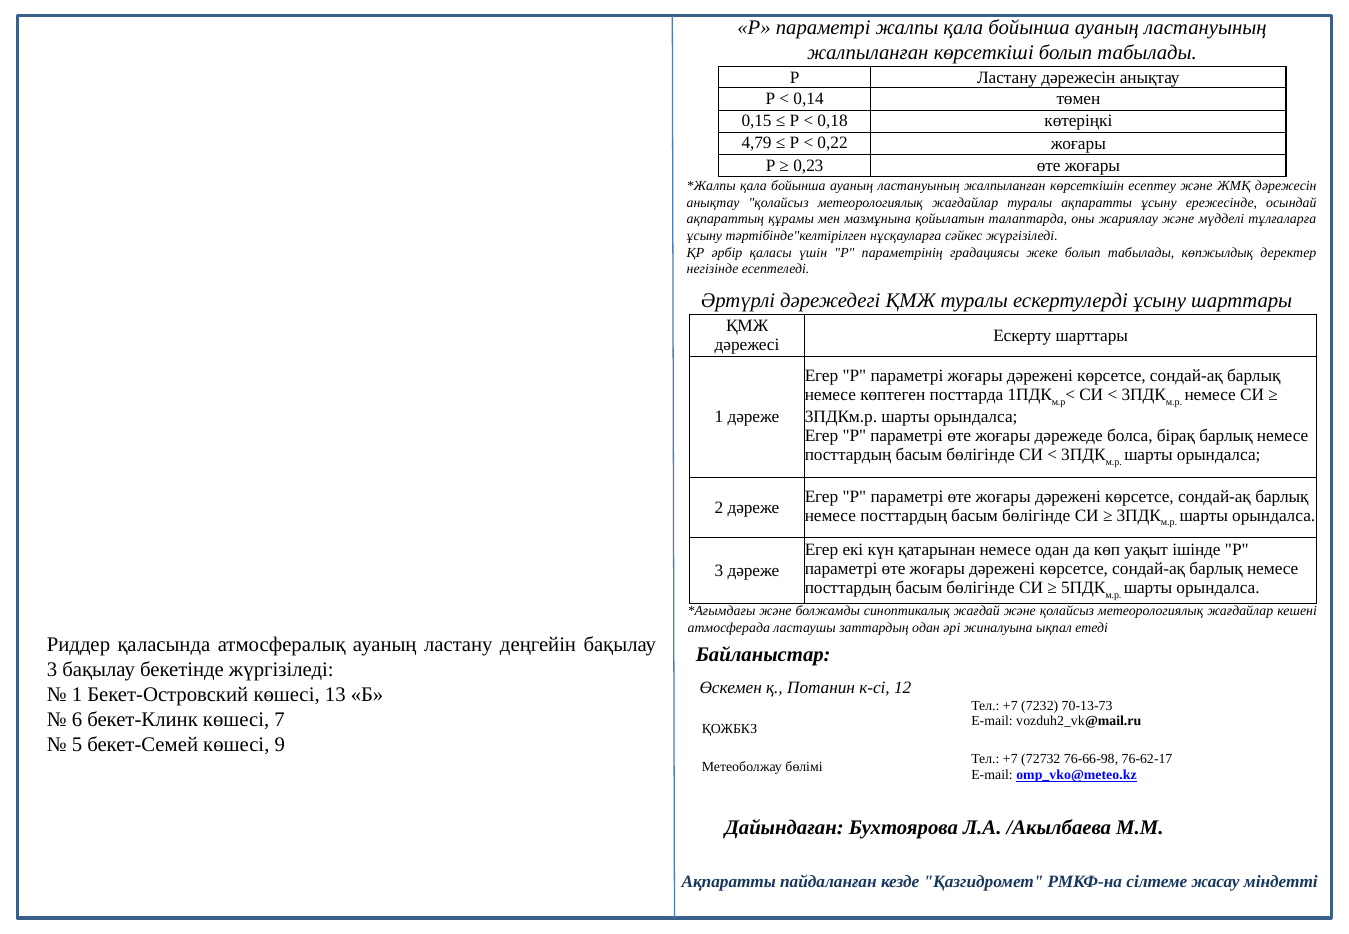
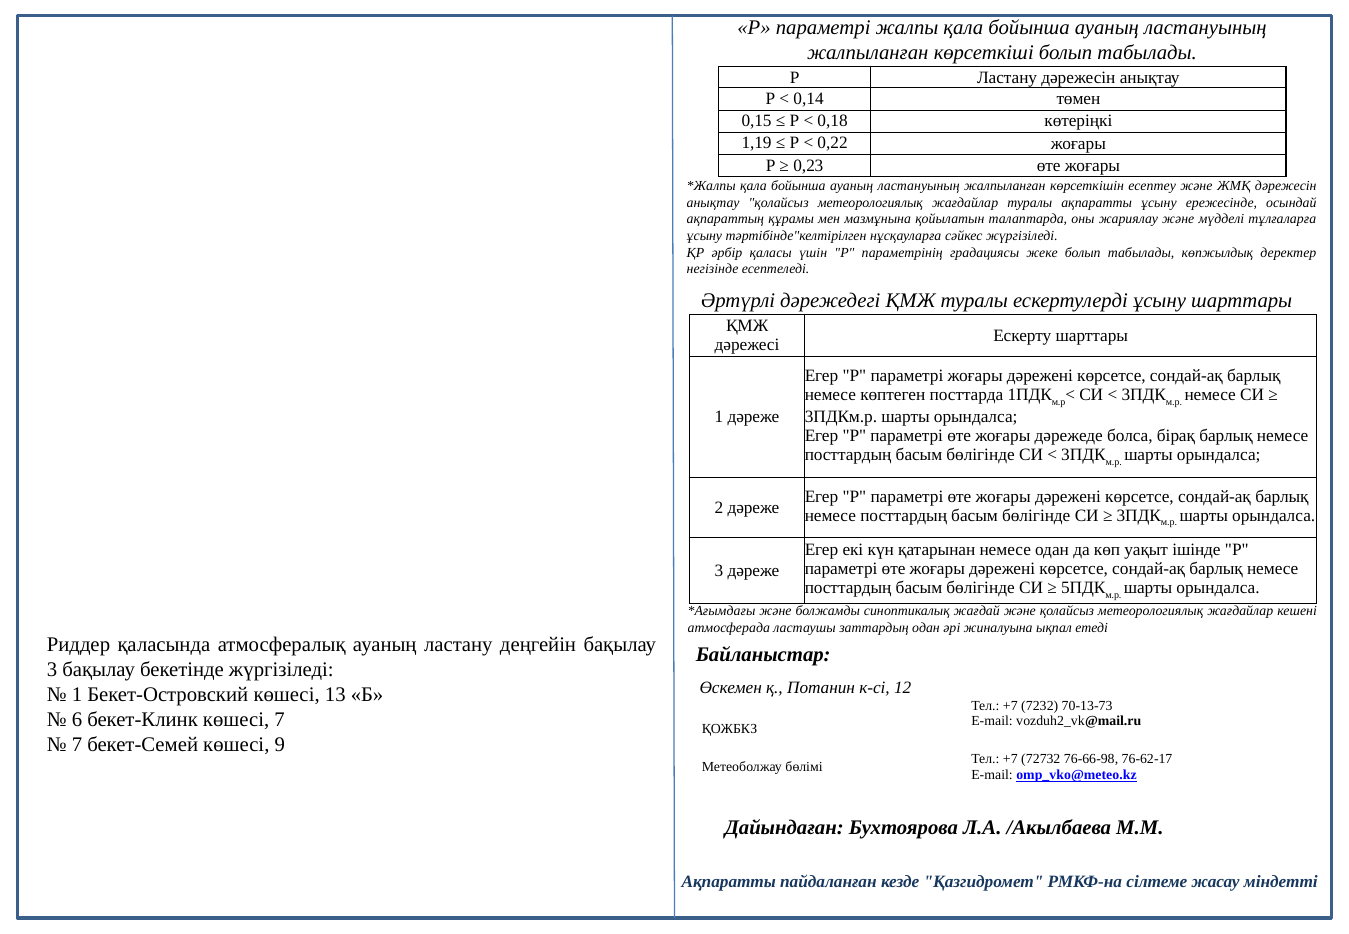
4,79: 4,79 -> 1,19 (757, 143)
5: 5 -> 7 (77, 744)
